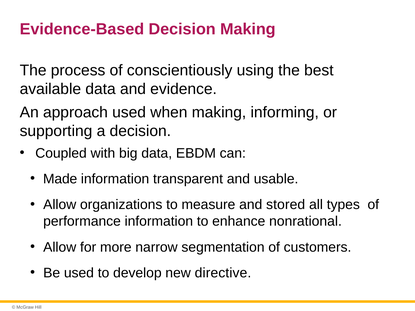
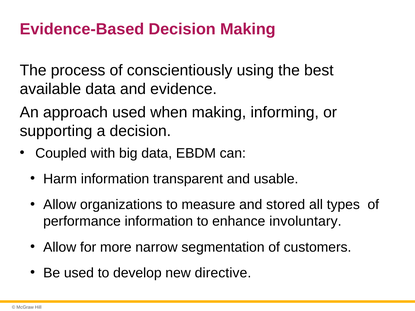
Made: Made -> Harm (60, 179)
nonrational: nonrational -> involuntary (305, 221)
